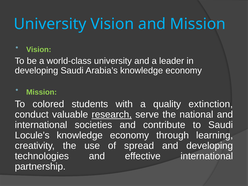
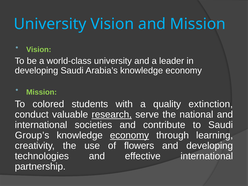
Locule’s: Locule’s -> Group’s (32, 135)
economy underline: none -> present (129, 135)
spread: spread -> flowers (139, 146)
